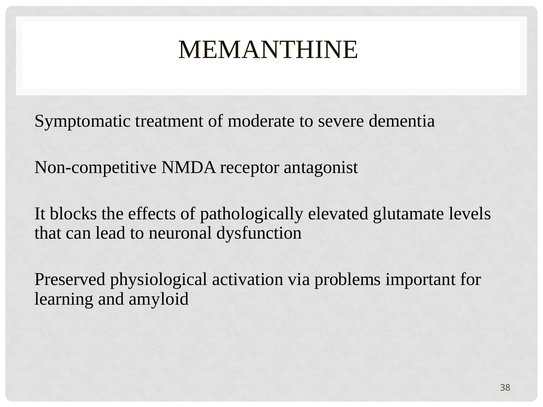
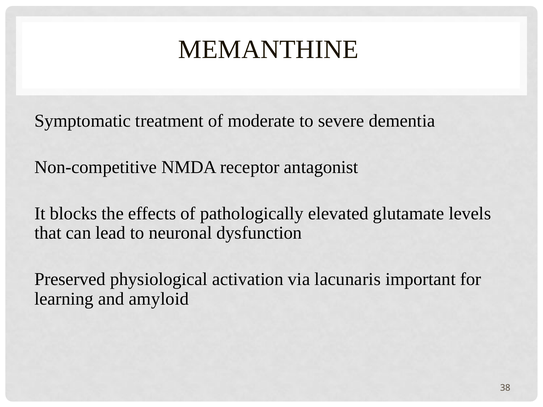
problems: problems -> lacunaris (348, 279)
